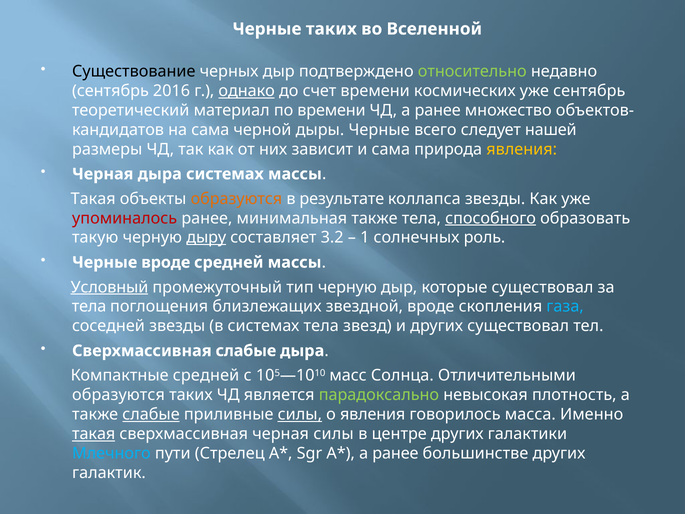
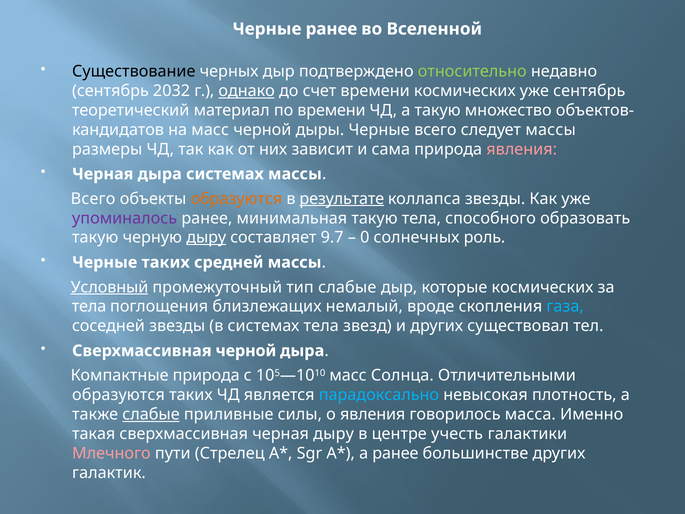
Черные таких: таких -> ранее (331, 29)
2016: 2016 -> 2032 (172, 91)
ЧД а ранее: ранее -> такую (438, 110)
на сама: сама -> масс (210, 130)
следует нашей: нашей -> массы (551, 130)
явления colour: yellow -> pink (522, 149)
Такая: Такая -> Всего (93, 199)
результате underline: none -> present (342, 199)
упоминалось colour: red -> purple (125, 218)
минимальная также: также -> такую (374, 218)
способного underline: present -> none (491, 218)
3.2: 3.2 -> 9.7 (332, 238)
1: 1 -> 0 (365, 238)
Черные вроде: вроде -> таких (166, 262)
тип черную: черную -> слабые (347, 287)
которые существовал: существовал -> космических (543, 287)
звездной: звездной -> немалый (364, 306)
Сверхмассивная слабые: слабые -> черной (246, 351)
Компактные средней: средней -> природа (206, 375)
парадоксально colour: light green -> light blue (379, 395)
силы underline: present -> none (300, 414)
такая underline: present -> none (94, 434)
черная силы: силы -> дыру (334, 434)
центре других: других -> учесть (457, 434)
Млечного colour: light blue -> pink (111, 453)
